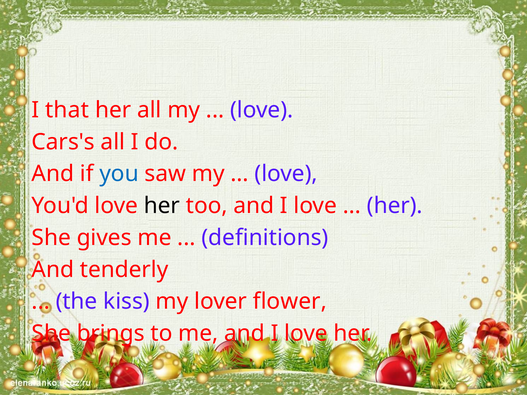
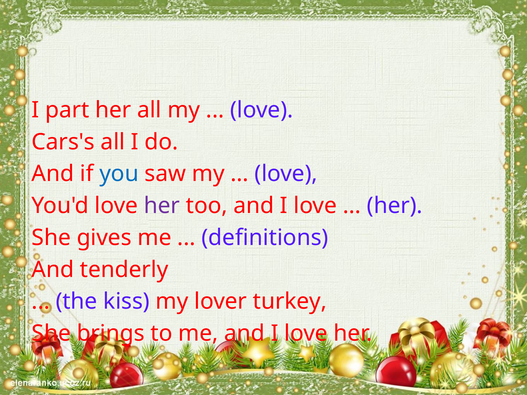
that: that -> part (67, 110)
her colour: black -> purple (162, 206)
flower: flower -> turkey (290, 302)
